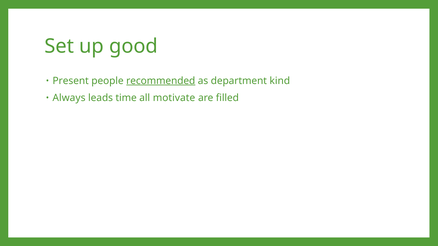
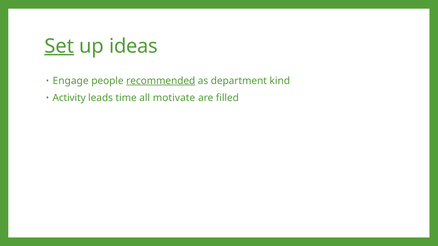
Set underline: none -> present (59, 46)
good: good -> ideas (133, 46)
Present: Present -> Engage (71, 81)
Always: Always -> Activity (69, 98)
